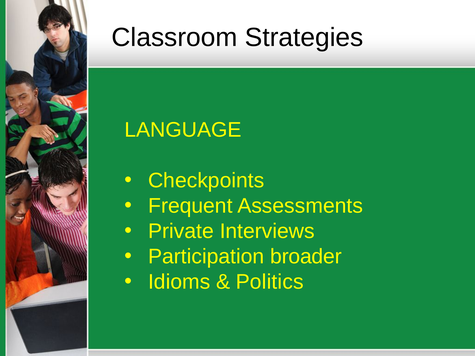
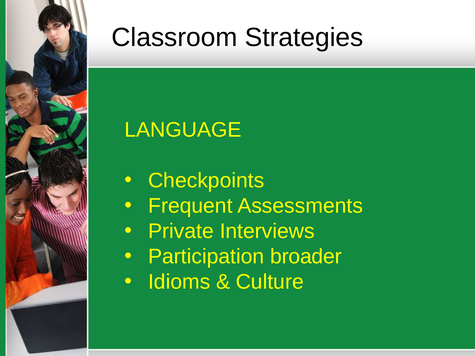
Politics: Politics -> Culture (270, 282)
